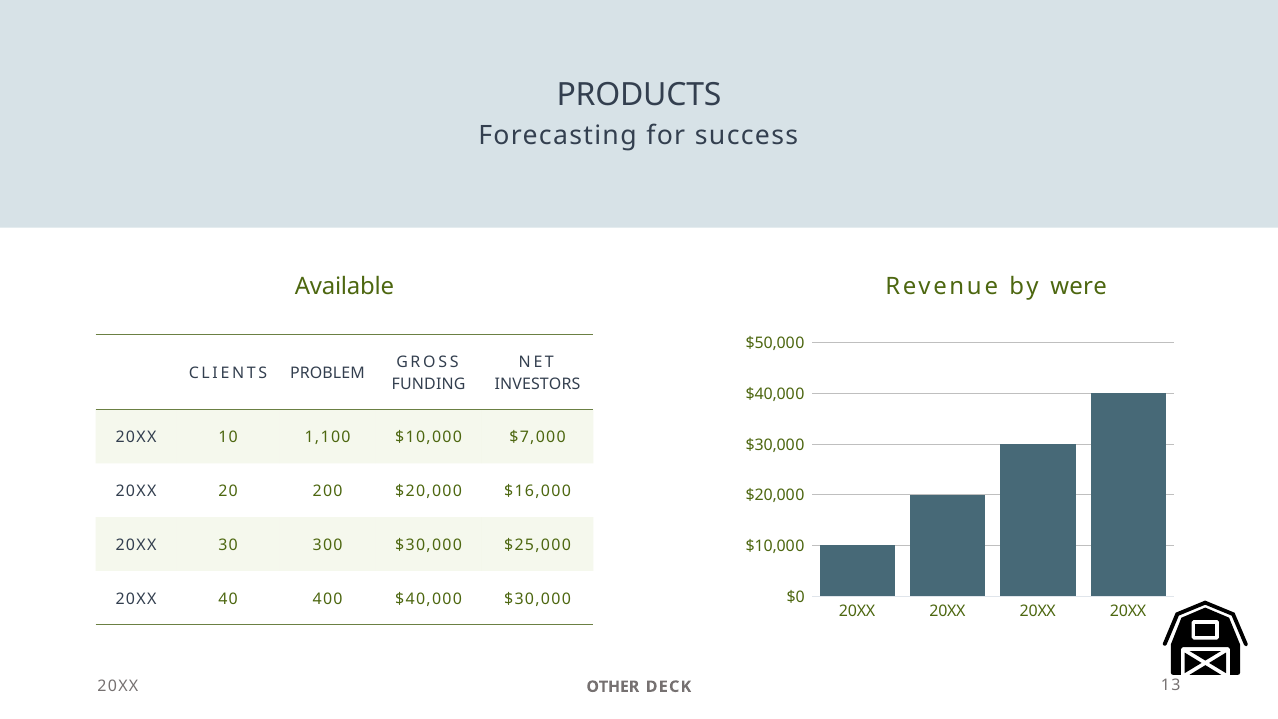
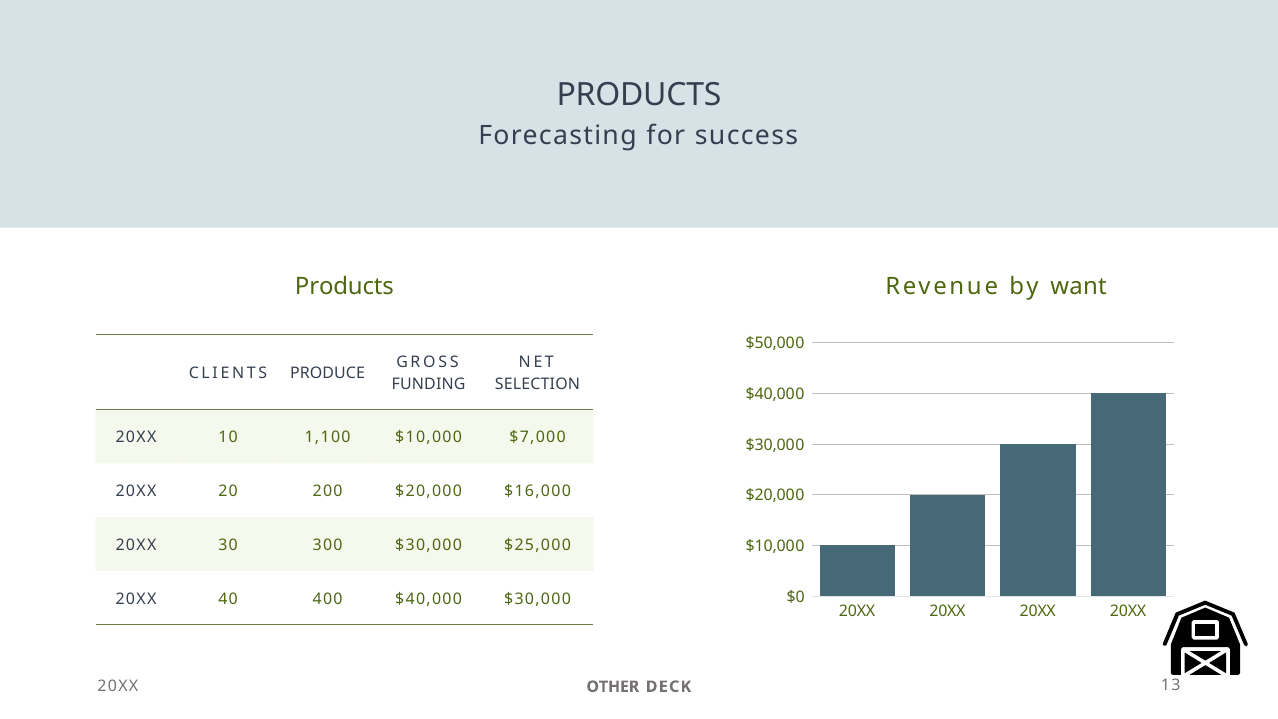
Available: Available -> Products (344, 286)
were: were -> want (1079, 286)
PROBLEM: PROBLEM -> PRODUCE (328, 373)
INVESTORS: INVESTORS -> SELECTION (537, 384)
